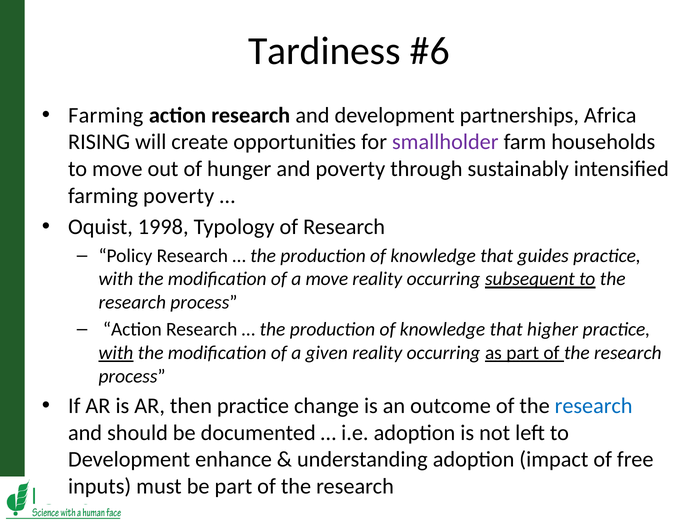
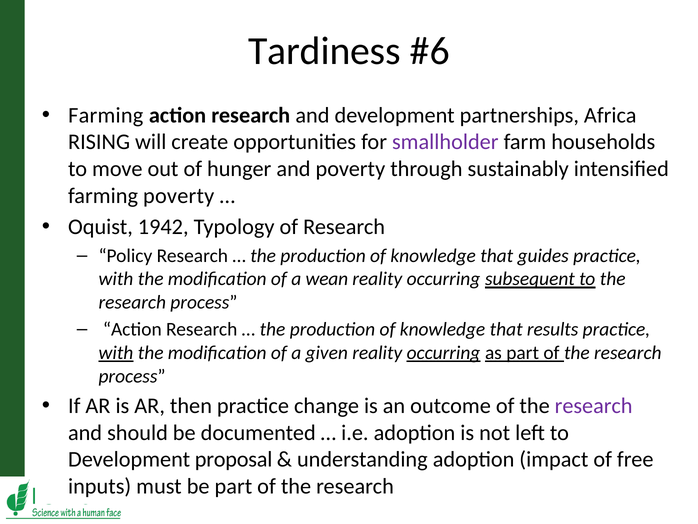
1998: 1998 -> 1942 (163, 227)
a move: move -> wean (327, 279)
higher: higher -> results (553, 329)
occurring underline: none -> present (443, 353)
research colour: blue -> purple (594, 406)
enhance: enhance -> proposal (234, 459)
